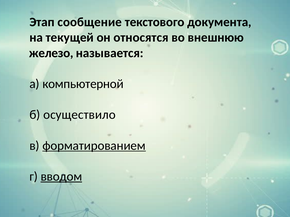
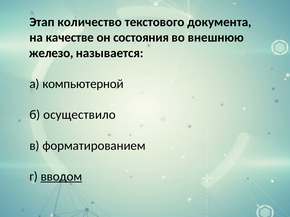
сообщение: сообщение -> количество (90, 22)
текущей: текущей -> качестве (70, 38)
относятся: относятся -> состояния (141, 38)
форматированием underline: present -> none (94, 146)
